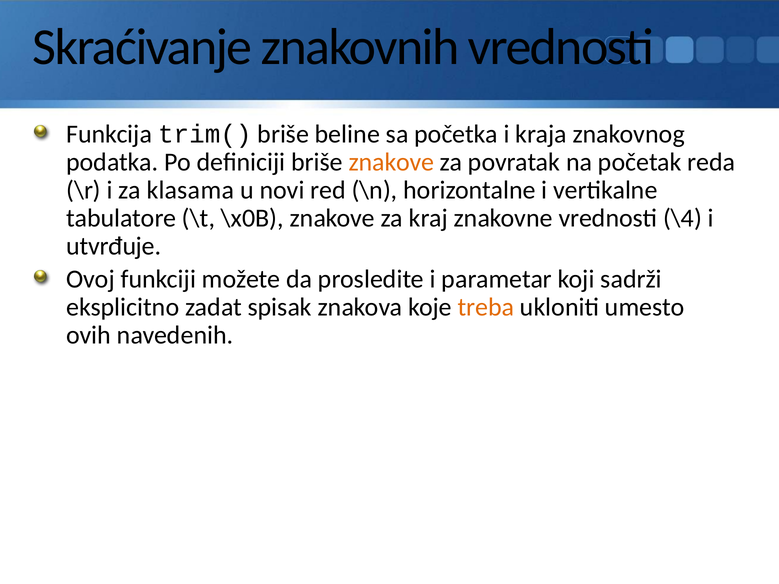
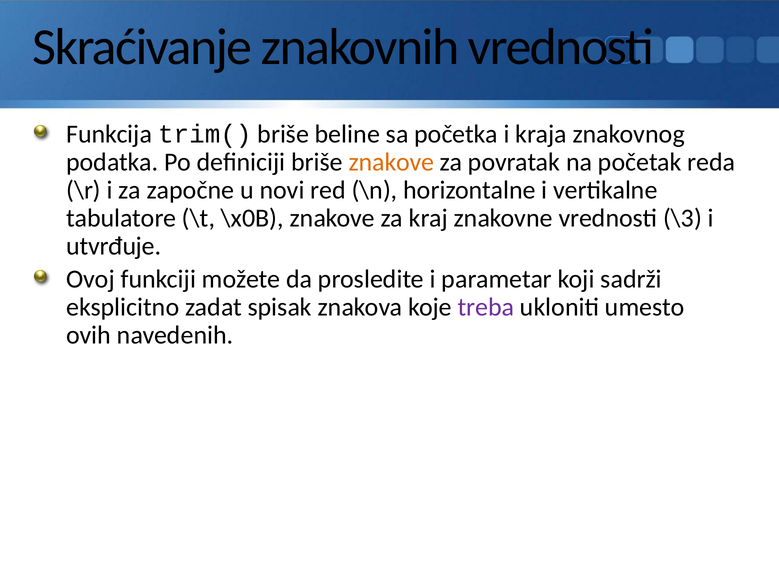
klasama: klasama -> započne (190, 190)
\4: \4 -> \3 (683, 218)
treba colour: orange -> purple (486, 307)
